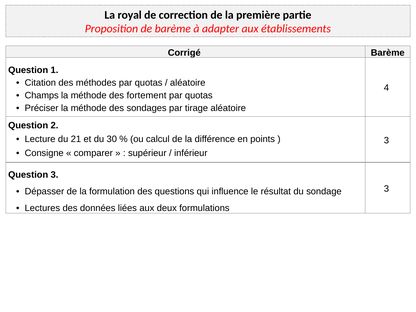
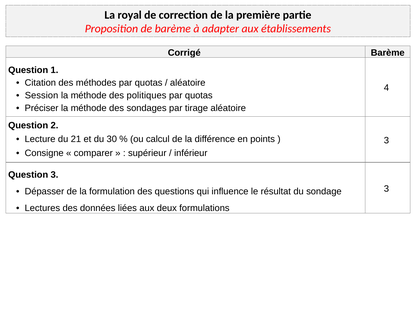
Champs: Champs -> Session (42, 95)
fortement: fortement -> politiques (147, 95)
